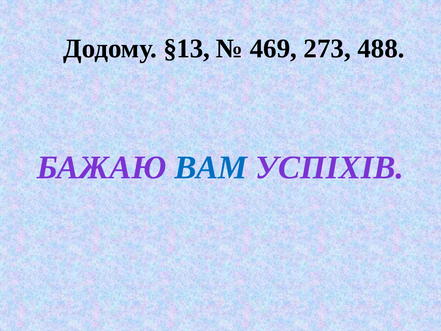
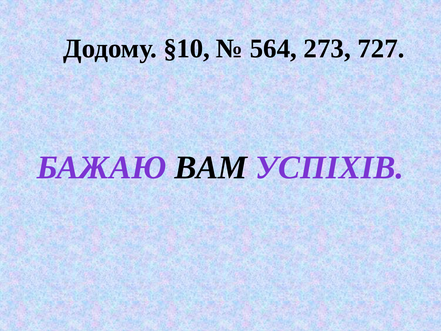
§13: §13 -> §10 (187, 48)
469: 469 -> 564 (273, 48)
488: 488 -> 727 (381, 48)
ВАМ colour: blue -> black (211, 167)
